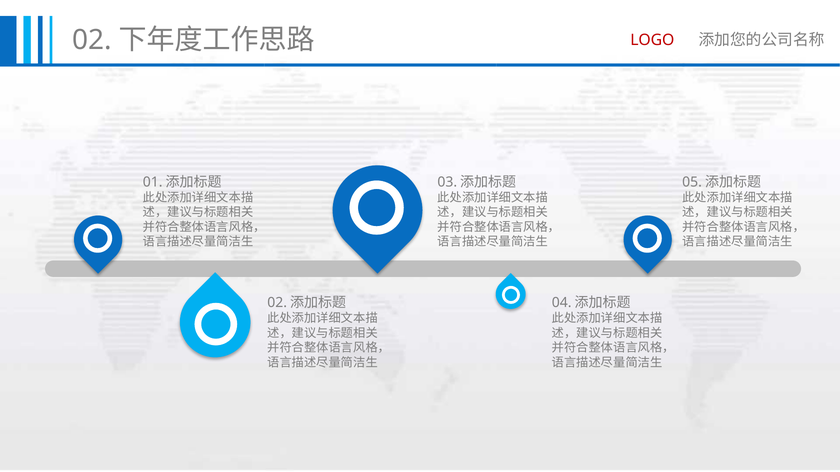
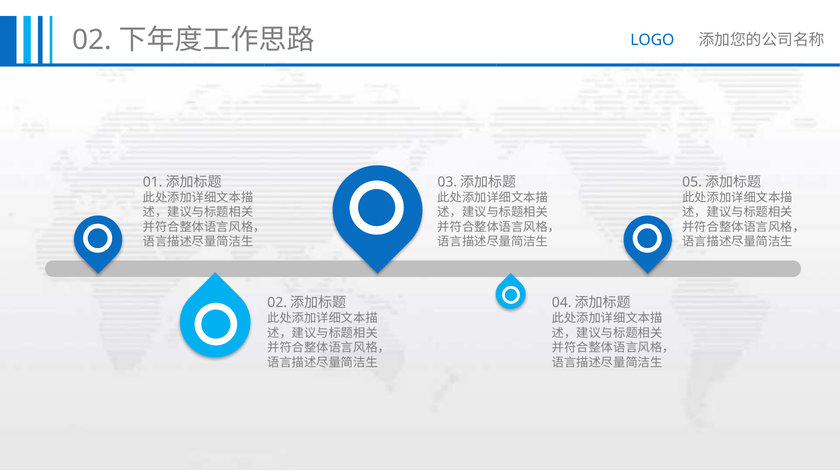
LOGO colour: red -> blue (652, 40)
